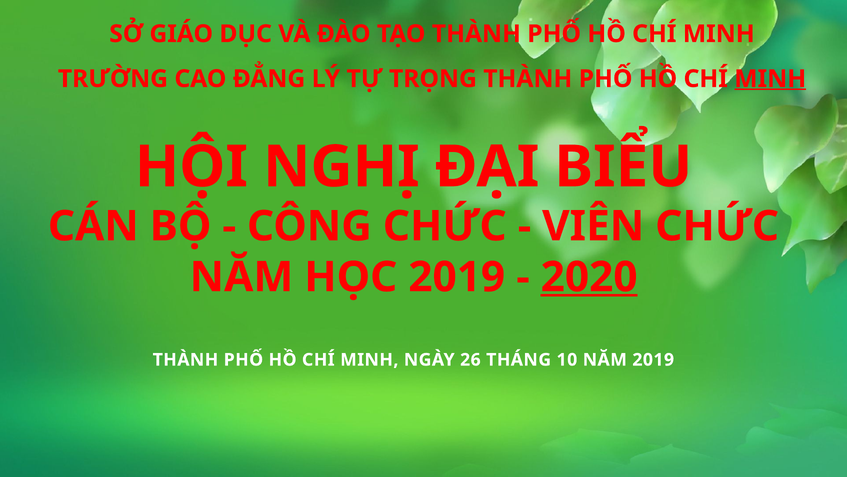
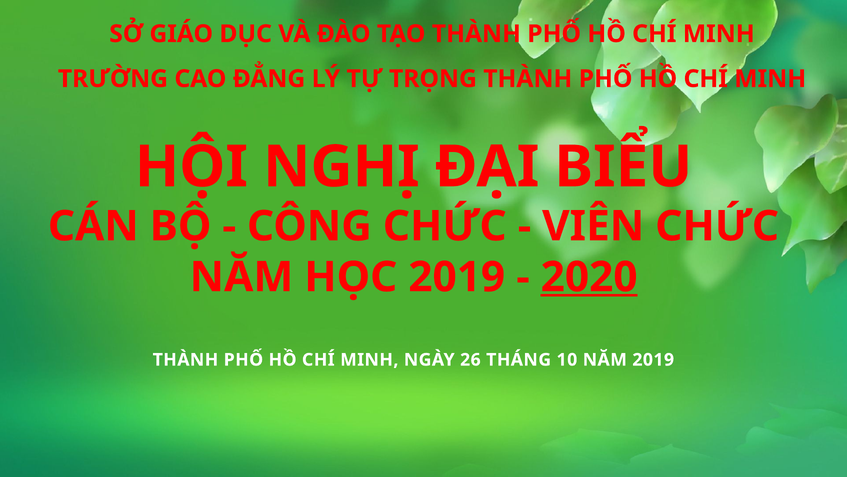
MINH underline: present -> none (770, 79)
